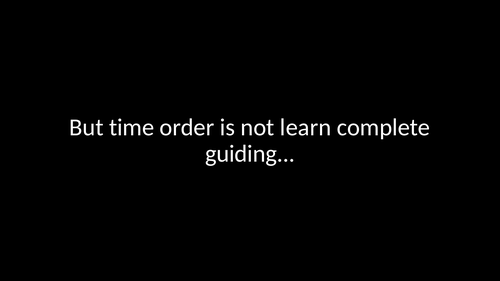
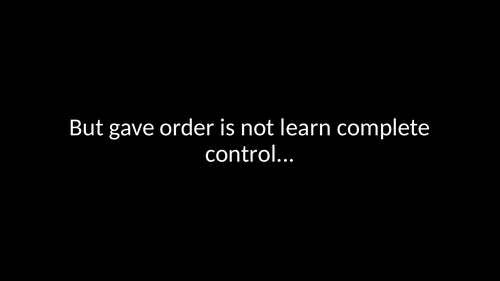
time: time -> gave (132, 127)
guiding: guiding -> control (250, 154)
